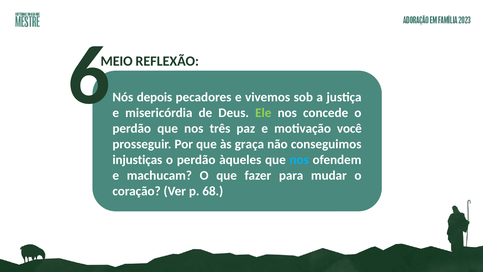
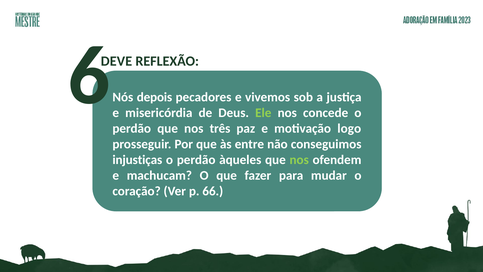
MEIO: MEIO -> DEVE (116, 61)
você: você -> logo (349, 128)
graça: graça -> entre (249, 144)
nos colour: light blue -> light green (299, 160)
68: 68 -> 66 (213, 191)
